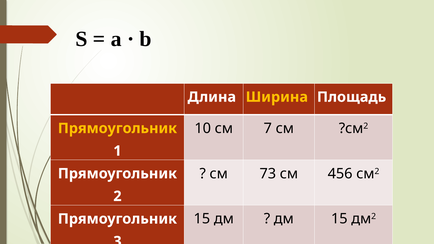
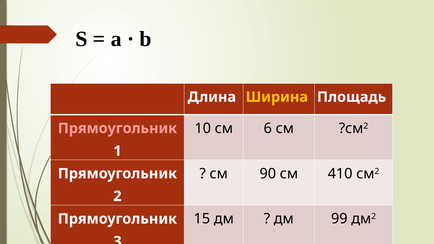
7: 7 -> 6 (268, 128)
Прямоугольник colour: yellow -> pink (117, 128)
73: 73 -> 90 (268, 174)
456: 456 -> 410 (340, 174)
дм 15: 15 -> 99 (339, 219)
